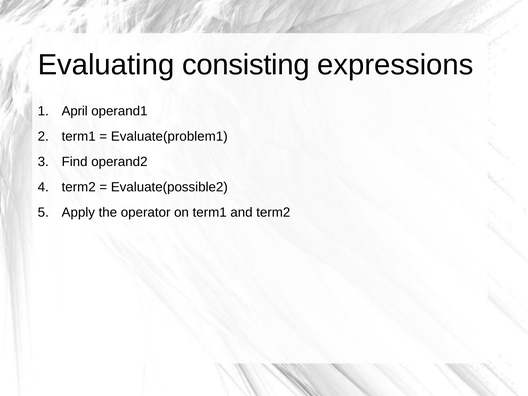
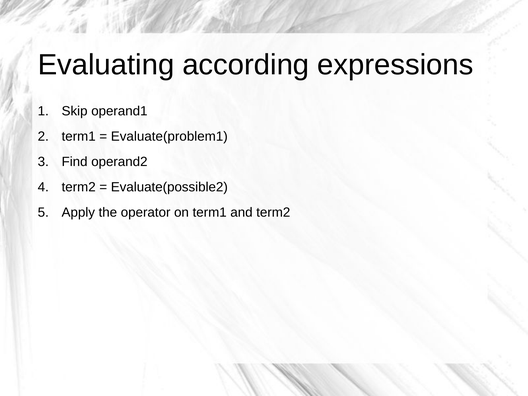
consisting: consisting -> according (246, 65)
April: April -> Skip (75, 111)
